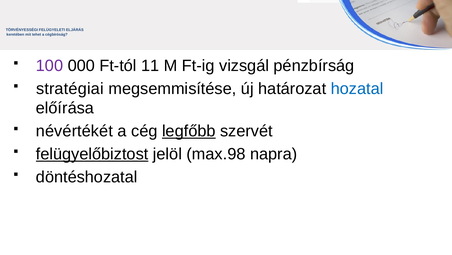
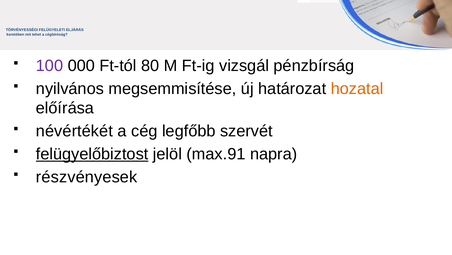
11: 11 -> 80 (150, 66)
stratégiai: stratégiai -> nyilvános (70, 88)
hozatal colour: blue -> orange (357, 88)
legfőbb underline: present -> none (189, 131)
max.98: max.98 -> max.91 (216, 154)
döntéshozatal: döntéshozatal -> részvényesek (87, 176)
